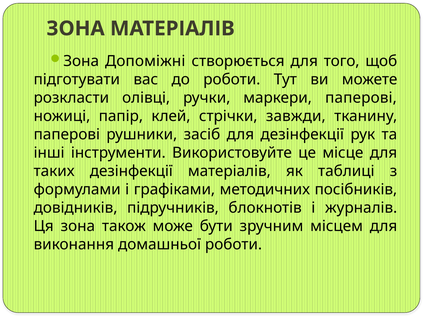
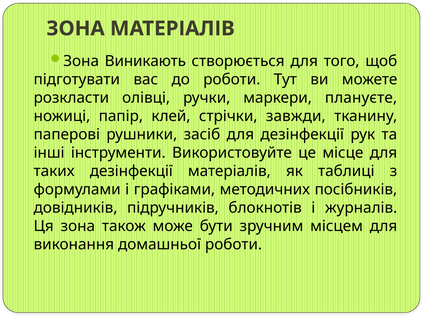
Допоміжні: Допоміжні -> Виникають (145, 61)
маркери паперові: паперові -> плануєте (361, 98)
